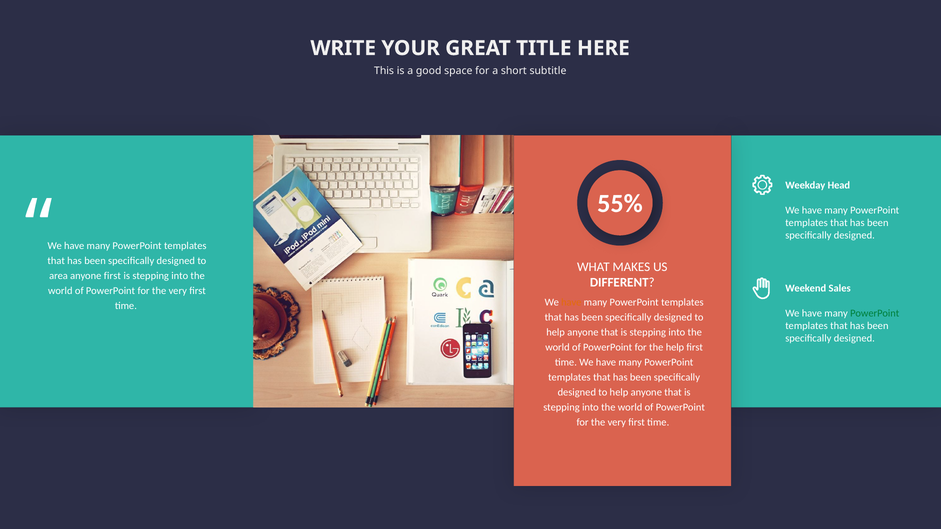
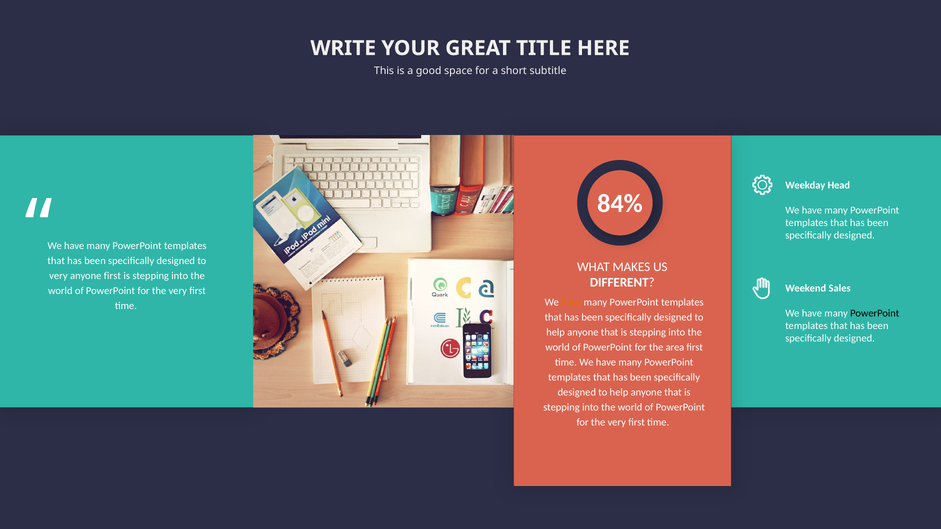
55%: 55% -> 84% (620, 203)
area: area -> very (58, 276)
PowerPoint colour: green -> black (875, 314)
the help: help -> area (675, 347)
